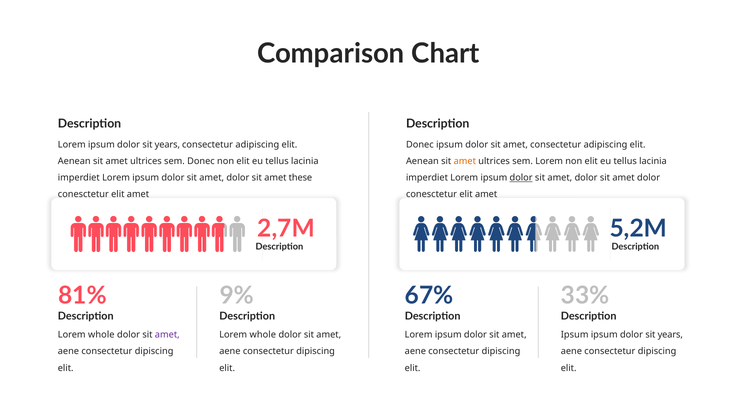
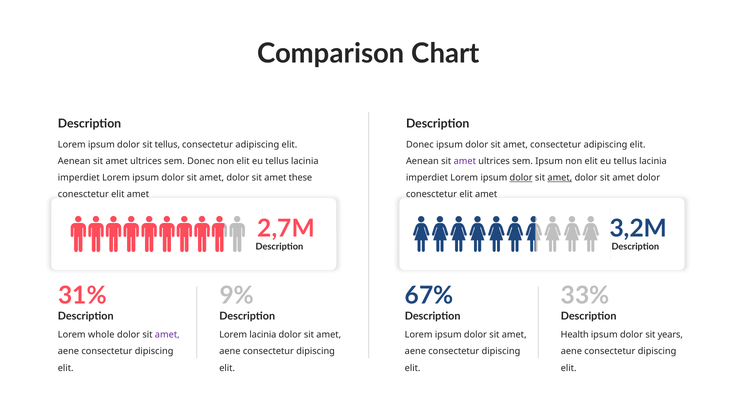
years: years -> tellus (167, 144)
amet colour: orange -> purple (465, 161)
sem Lorem: Lorem -> Ipsum (549, 161)
amet underline: none -> present (560, 178)
5,2M: 5,2M -> 3,2M (638, 228)
81%: 81% -> 31% (82, 295)
whole: whole -> lacinia (263, 334)
Ipsum: Ipsum -> Health (575, 334)
